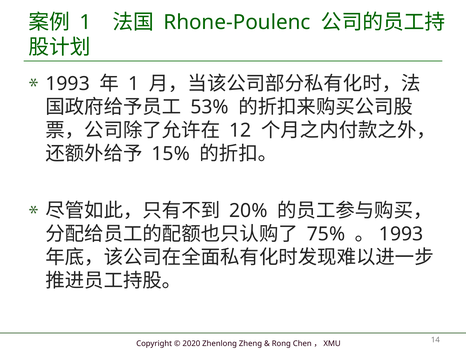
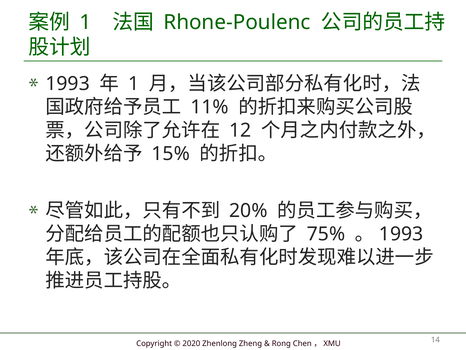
53%: 53% -> 11% (210, 107)
